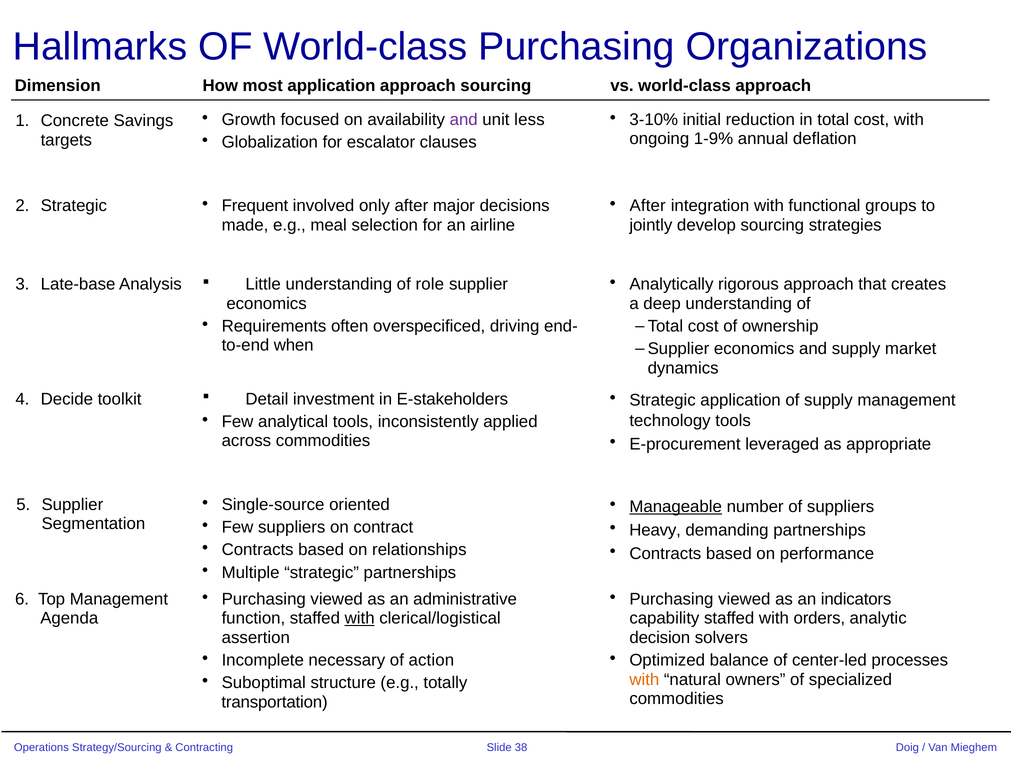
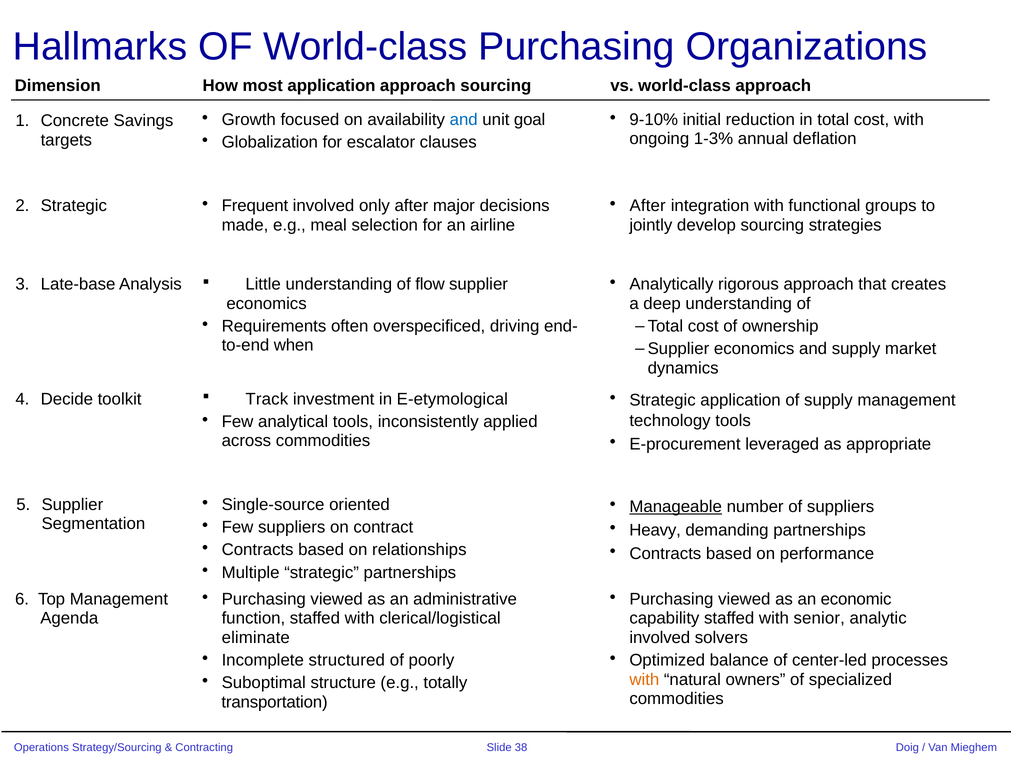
and colour: purple -> blue (464, 120)
less: less -> goal (530, 120)
3-10%: 3-10% -> 9-10% (654, 119)
1-9%: 1-9% -> 1-3% (714, 139)
role: role -> flow (430, 284)
Detail: Detail -> Track (267, 399)
E-stakeholders: E-stakeholders -> E-etymological (452, 399)
indicators: indicators -> economic (856, 598)
with underline: present -> none (360, 618)
orders: orders -> senior (819, 618)
assertion: assertion -> eliminate (256, 637)
decision: decision -> involved (660, 637)
necessary: necessary -> structured (347, 660)
action: action -> poorly (431, 660)
